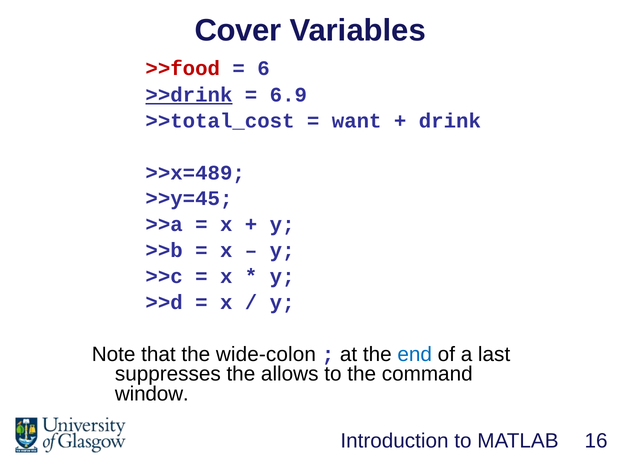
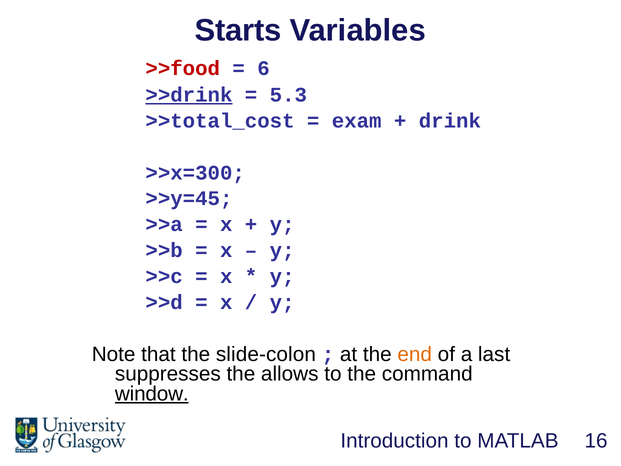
Cover: Cover -> Starts (238, 31)
6.9: 6.9 -> 5.3 (288, 95)
want: want -> exam (357, 121)
>>x=489: >>x=489 -> >>x=300 (195, 173)
wide-colon: wide-colon -> slide-colon (266, 354)
end colour: blue -> orange (415, 354)
window underline: none -> present (152, 394)
